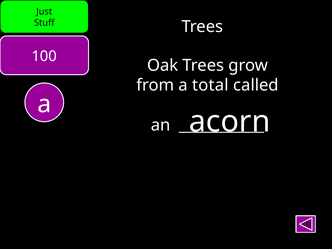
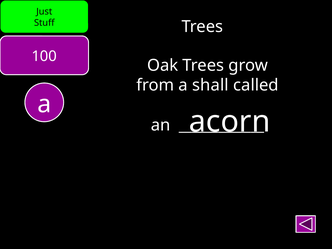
total: total -> shall (210, 85)
